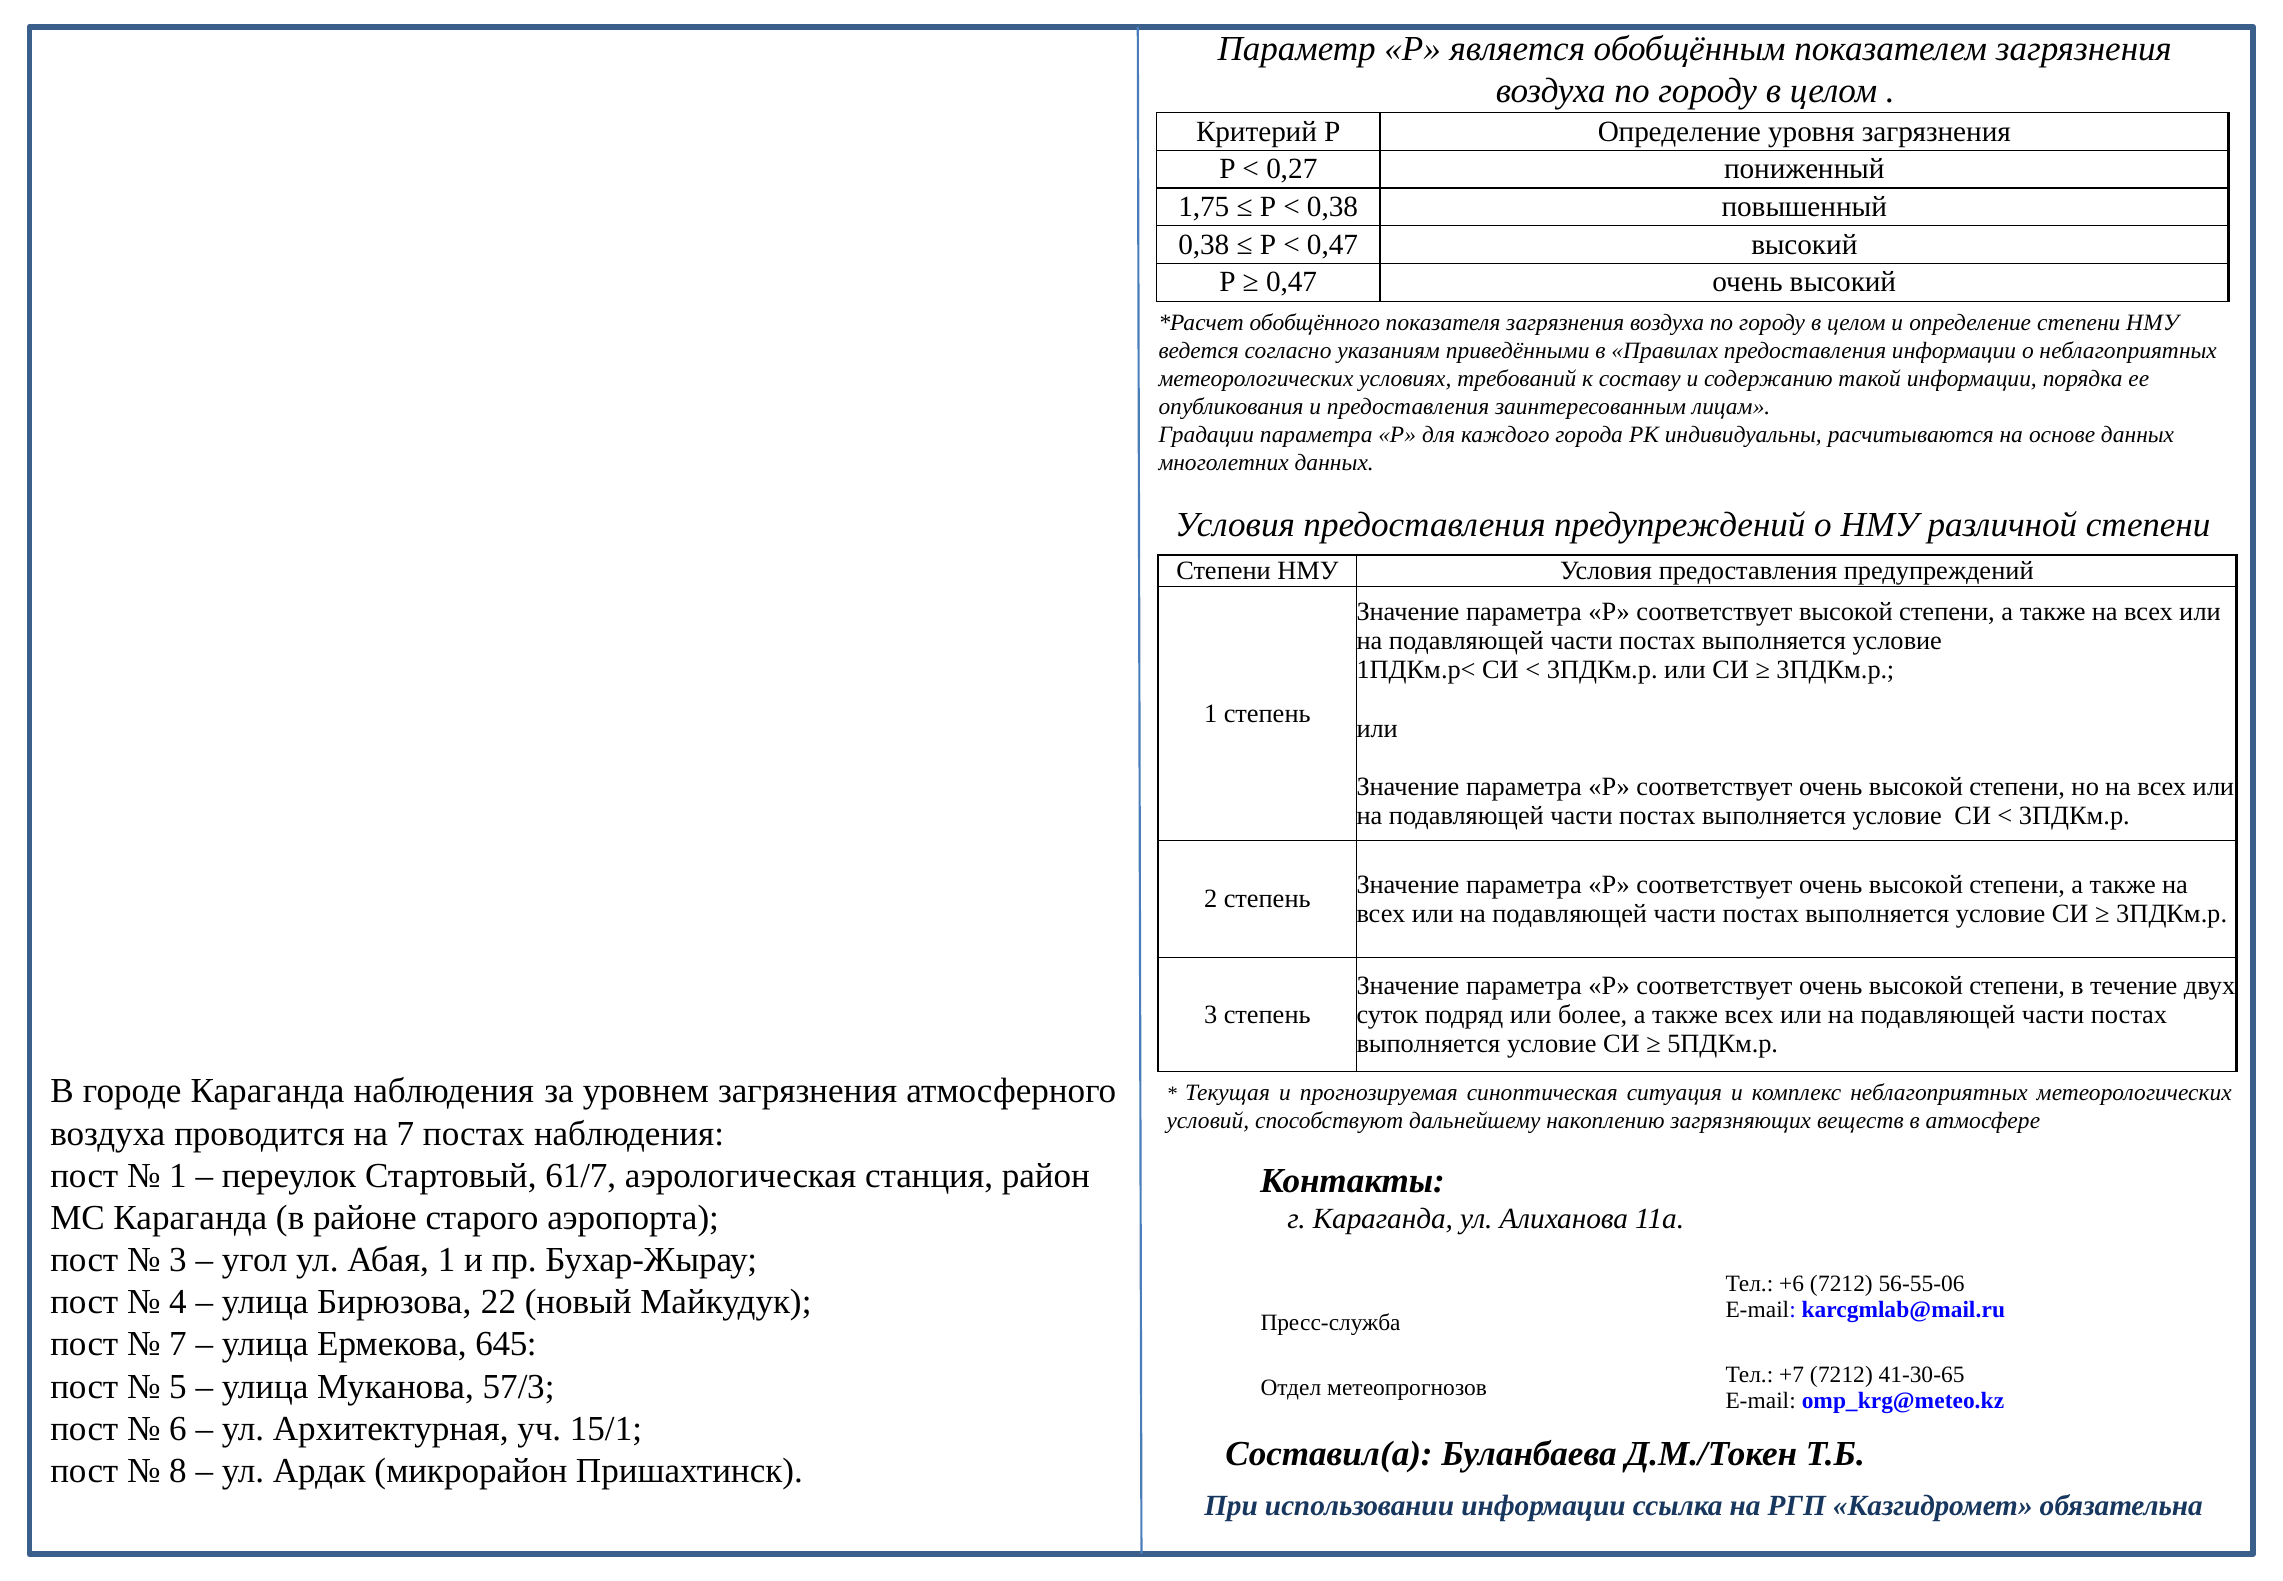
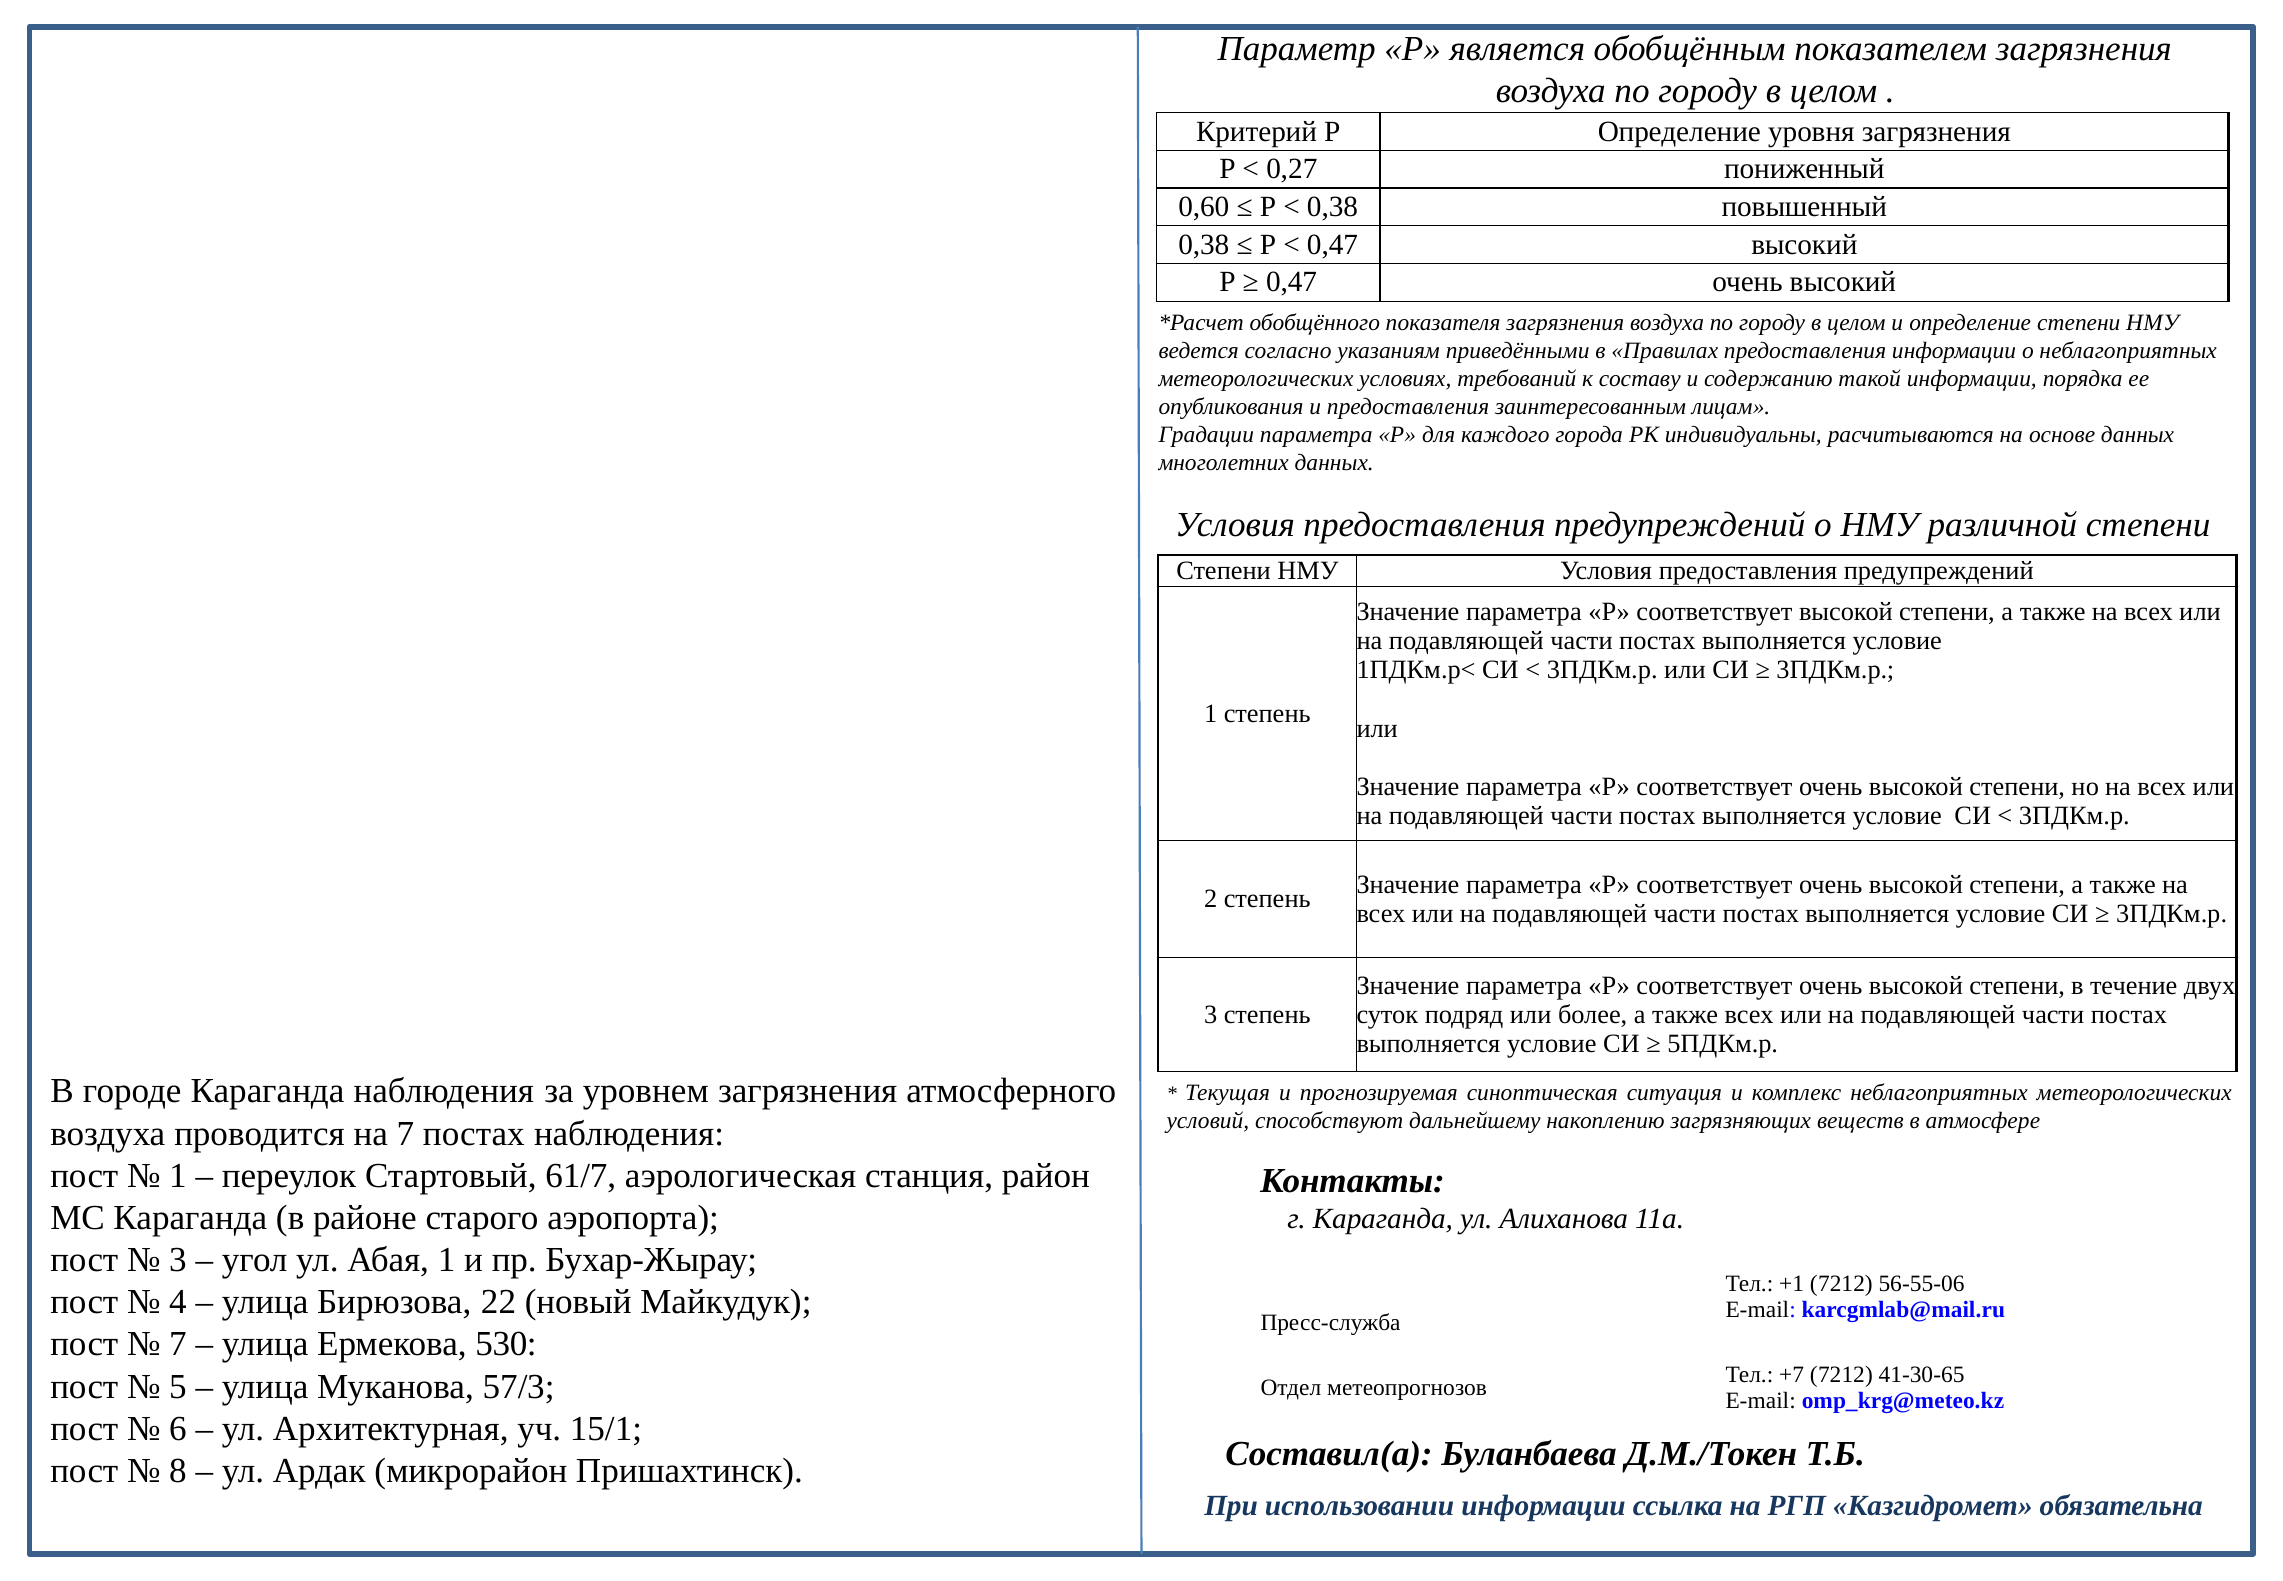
1,75: 1,75 -> 0,60 (1204, 207)
+6: +6 -> +1 (1792, 1283)
645: 645 -> 530 (506, 1344)
